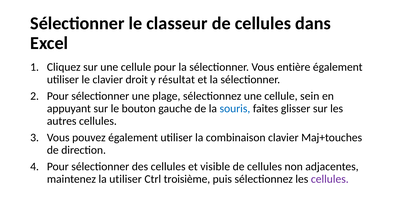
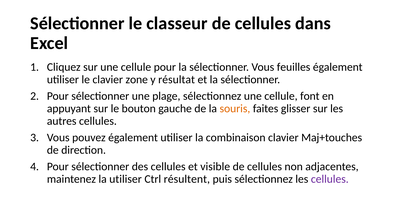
entière: entière -> feuilles (294, 67)
droit: droit -> zone (137, 79)
sein: sein -> font (310, 96)
souris colour: blue -> orange (235, 108)
troisième: troisième -> résultent (187, 179)
